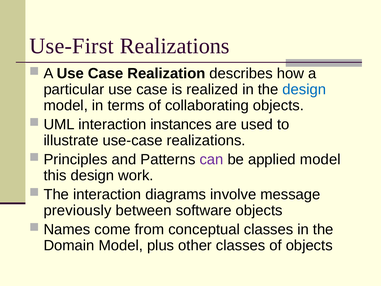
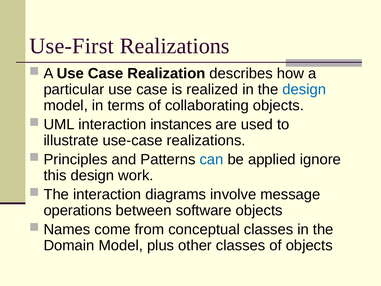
can colour: purple -> blue (211, 159)
applied model: model -> ignore (320, 159)
previously: previously -> operations (78, 210)
